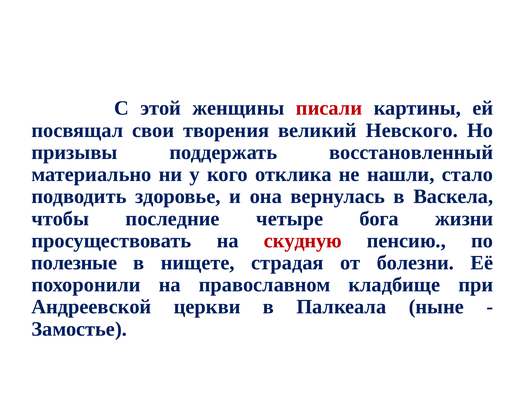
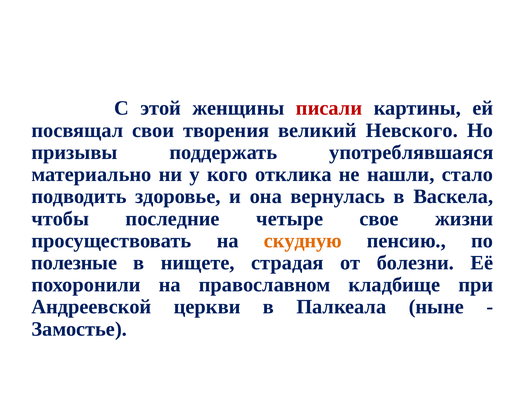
восстановленный: восстановленный -> употреблявшаяся (411, 152)
бога: бога -> свое (379, 218)
скудную colour: red -> orange (303, 241)
